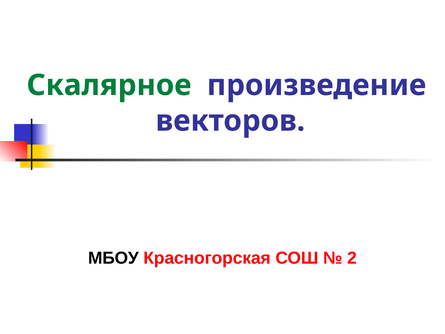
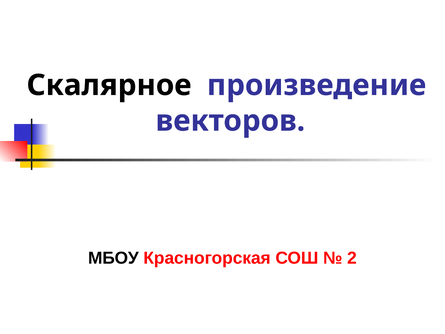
Скалярное colour: green -> black (109, 85)
